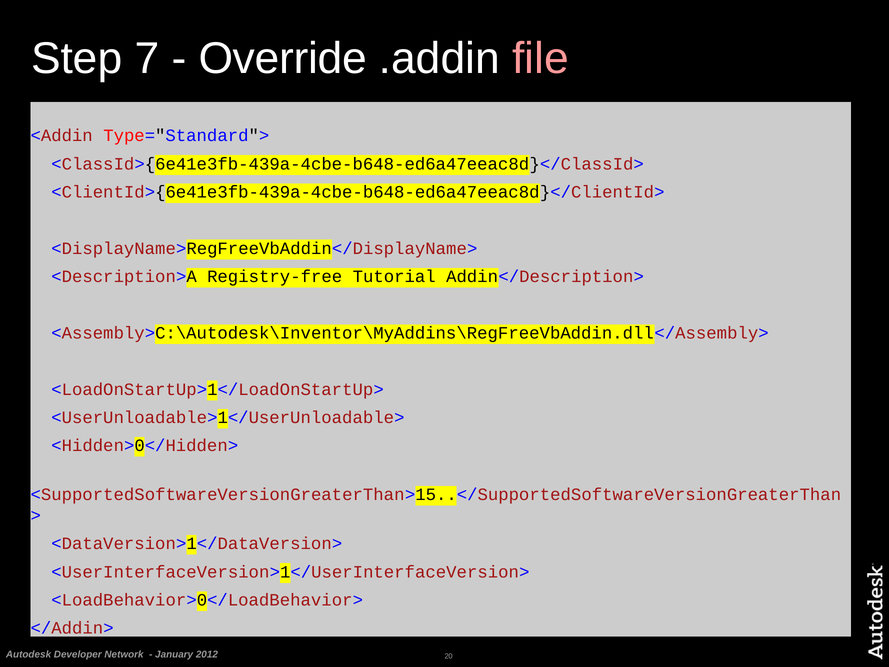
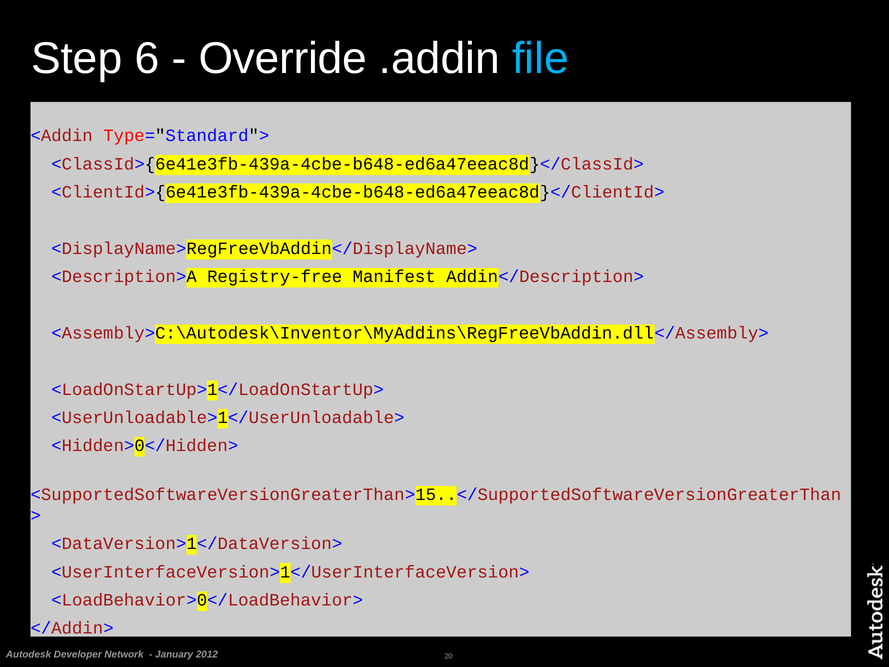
7: 7 -> 6 (147, 58)
file colour: pink -> light blue (541, 58)
Tutorial: Tutorial -> Manifest (394, 277)
